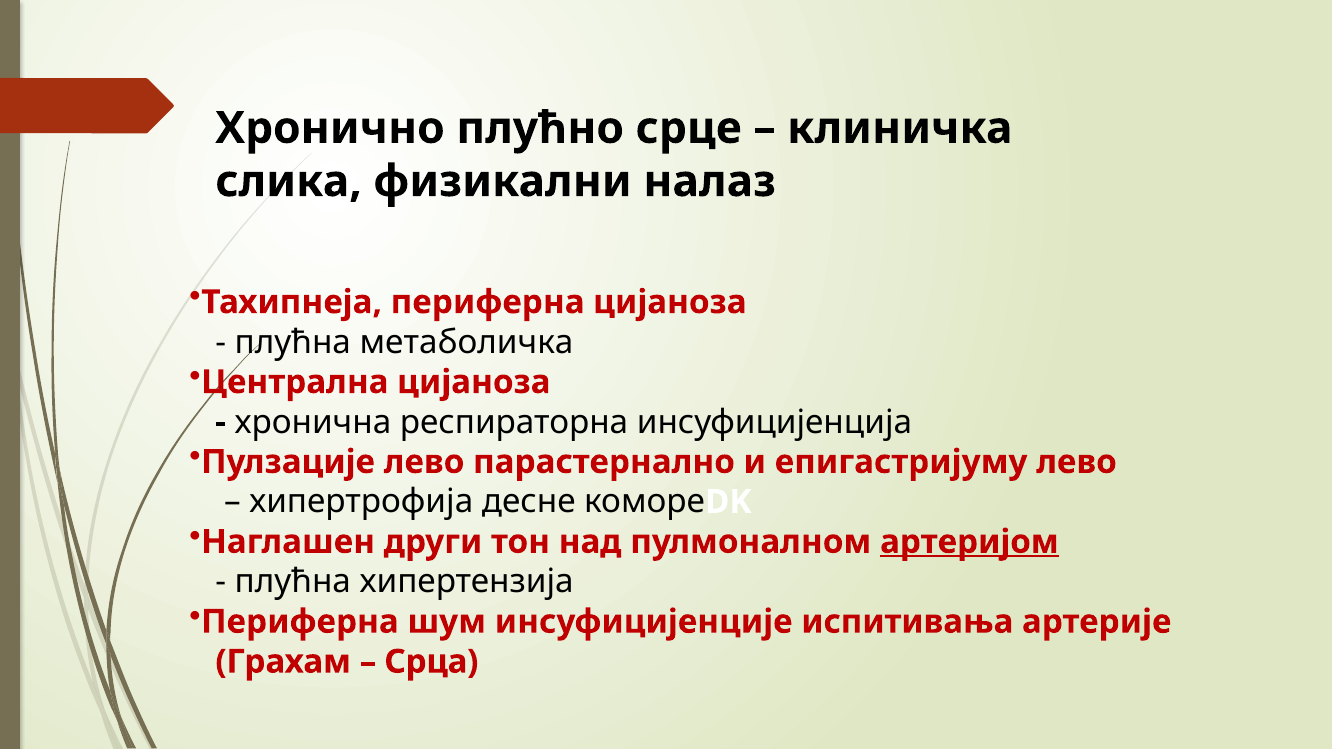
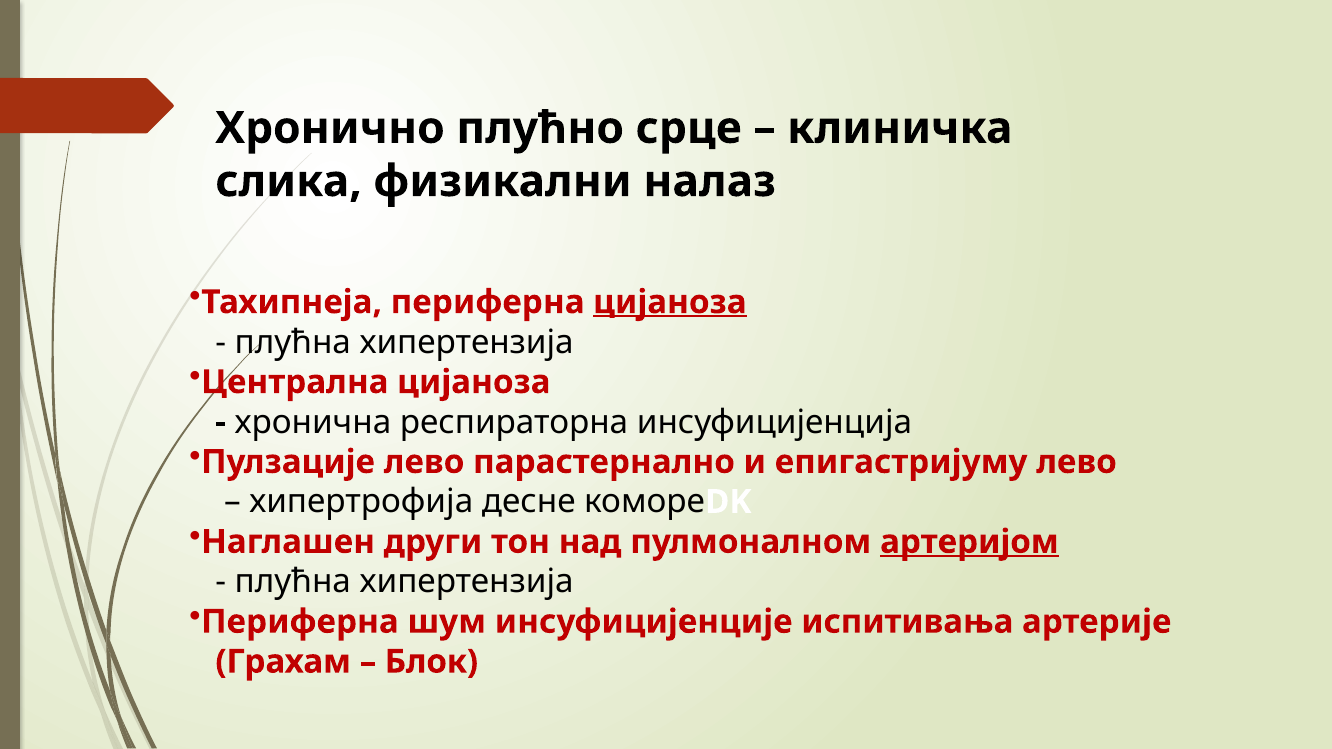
цијаноза underline: none -> present (670, 302)
метаболичка: метаболичка -> хипертензија (467, 342)
Срца: Срца -> Блок (431, 662)
